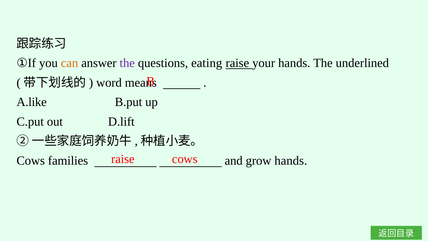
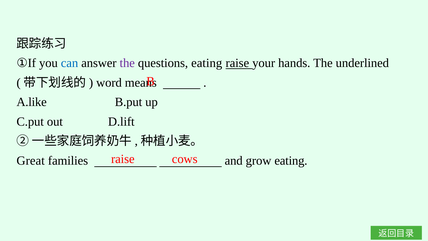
can colour: orange -> blue (70, 63)
Cows: Cows -> Great (31, 160)
grow hands: hands -> eating (291, 160)
